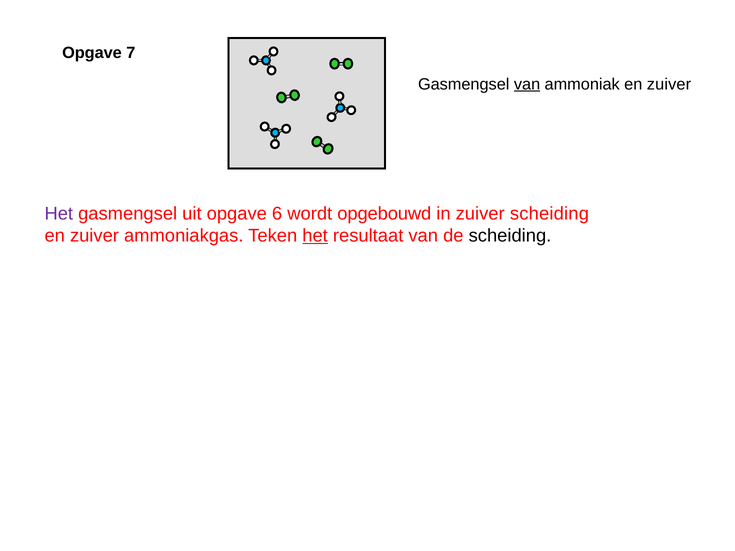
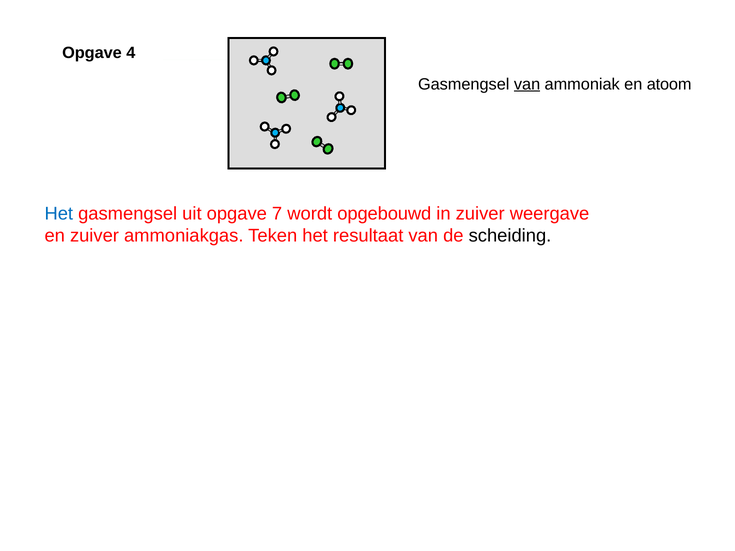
7: 7 -> 4 (131, 53)
ammoniak en zuiver: zuiver -> atoom (669, 84)
Het colour: purple -> blue (59, 214)
6: 6 -> 7 (277, 214)
zuiver scheiding: scheiding -> weergave (550, 214)
het underline: present -> none (315, 236)
